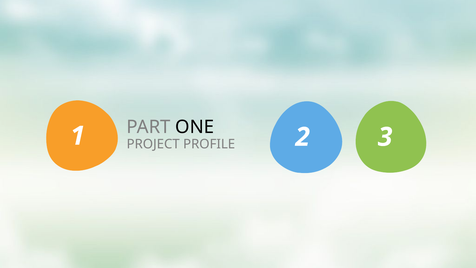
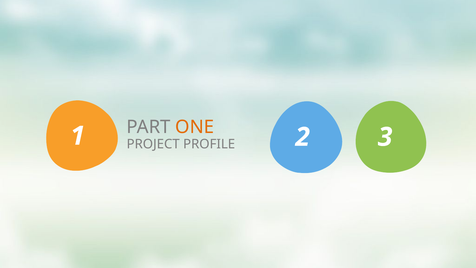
ONE colour: black -> orange (195, 127)
